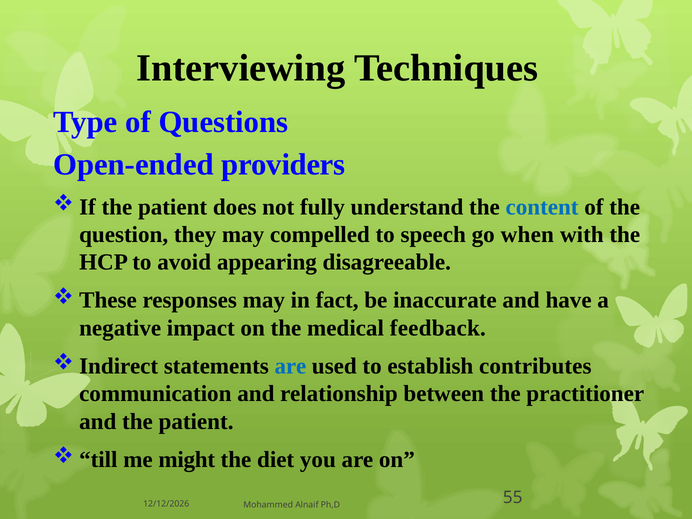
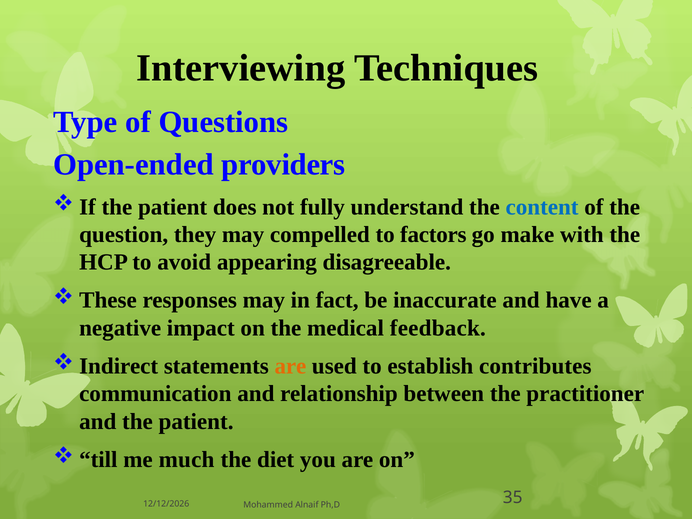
speech: speech -> factors (433, 235)
when: when -> make (527, 235)
are colour: blue -> orange (290, 366)
might: might -> much (187, 460)
55: 55 -> 35 (513, 498)
